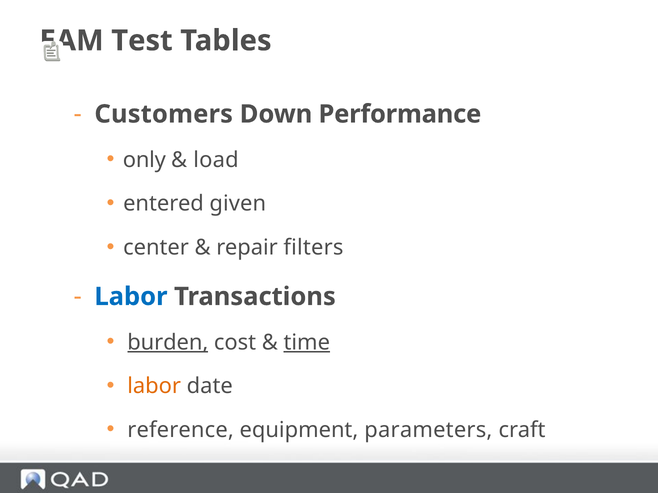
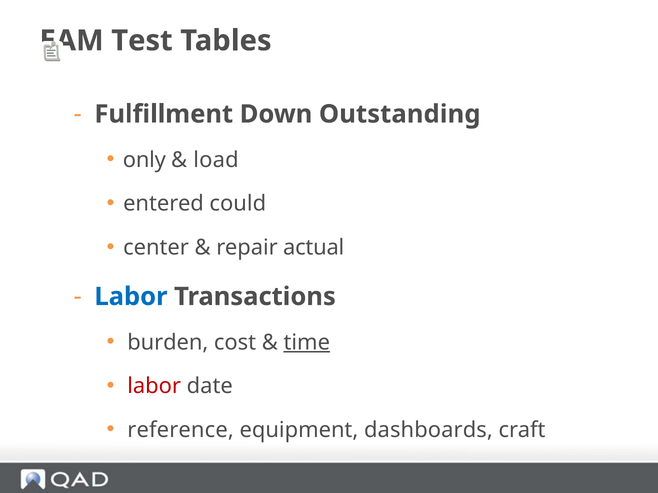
Customers: Customers -> Fulfillment (164, 114)
Performance: Performance -> Outstanding (400, 114)
given: given -> could (238, 204)
filters: filters -> actual (314, 248)
burden underline: present -> none (168, 343)
labor colour: orange -> red (154, 387)
parameters: parameters -> dashboards (428, 430)
